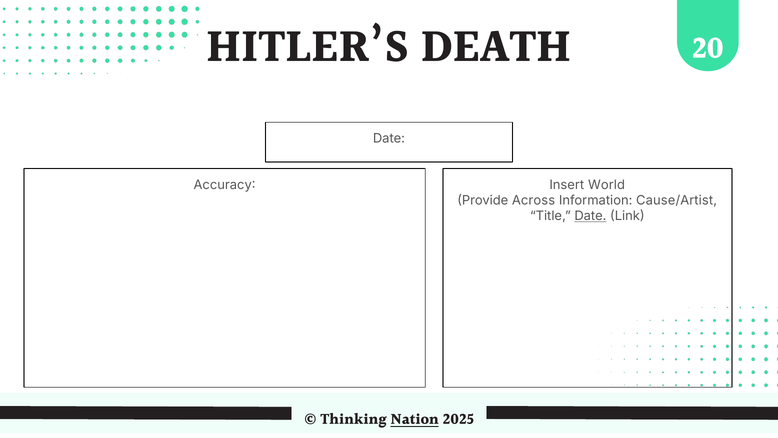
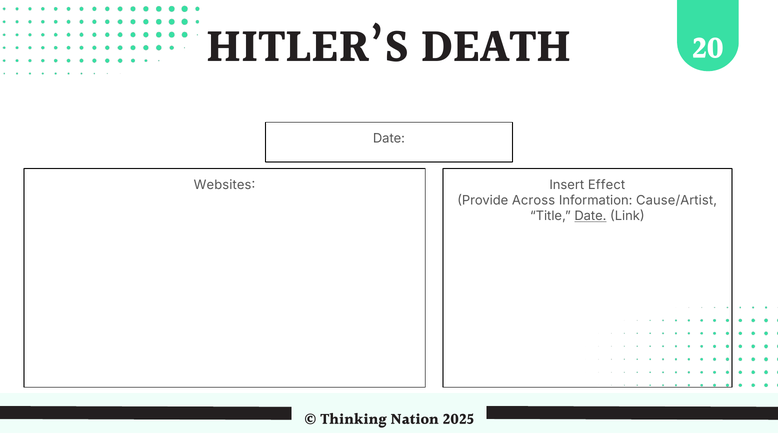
Accuracy: Accuracy -> Websites (224, 185)
World: World -> Effect (607, 185)
Nation underline: present -> none (415, 420)
